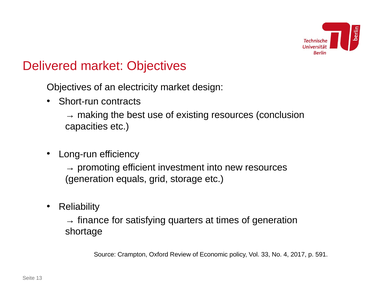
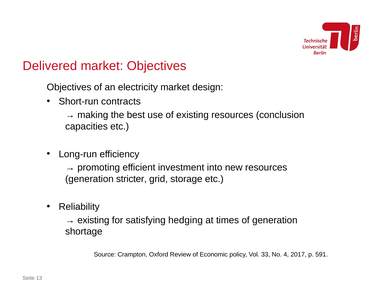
equals: equals -> stricter (131, 179)
finance: finance -> existing (93, 220)
quarters: quarters -> hedging (186, 220)
